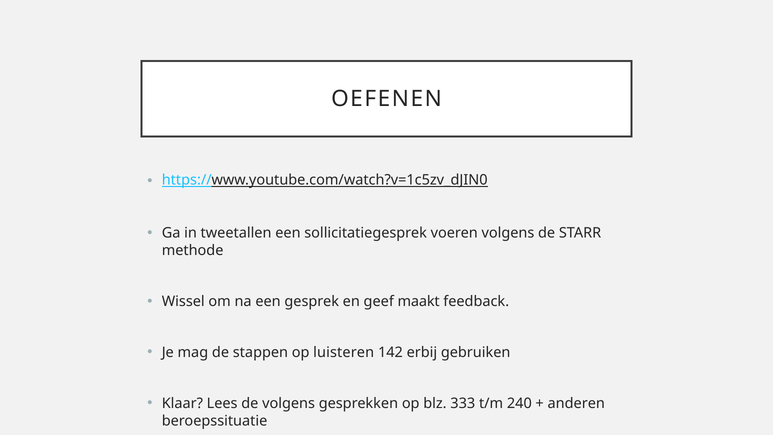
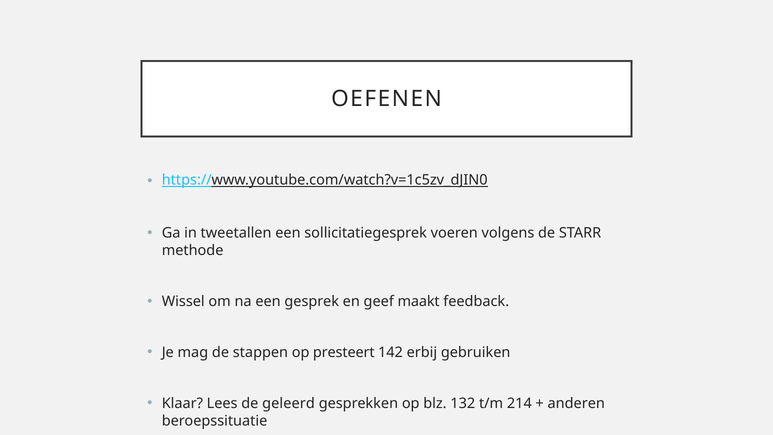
luisteren: luisteren -> presteert (344, 352)
de volgens: volgens -> geleerd (289, 403)
333: 333 -> 132 (463, 403)
240: 240 -> 214 (519, 403)
